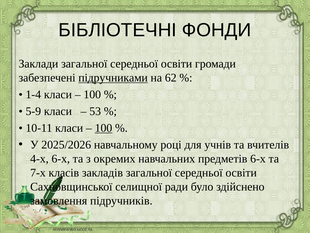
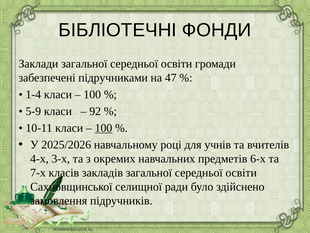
підручниками underline: present -> none (113, 78)
62: 62 -> 47 (171, 78)
53: 53 -> 92 (95, 111)
4-х 6-х: 6-х -> 3-х (61, 158)
